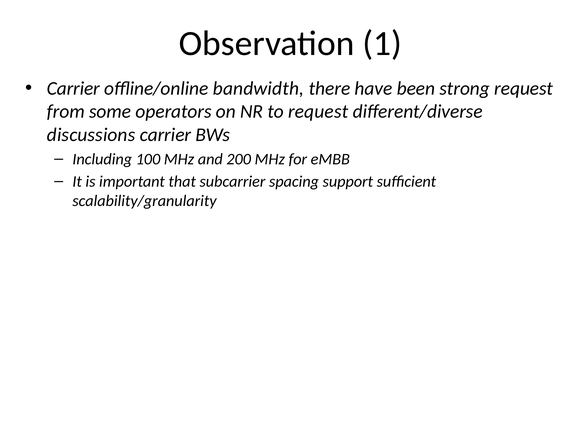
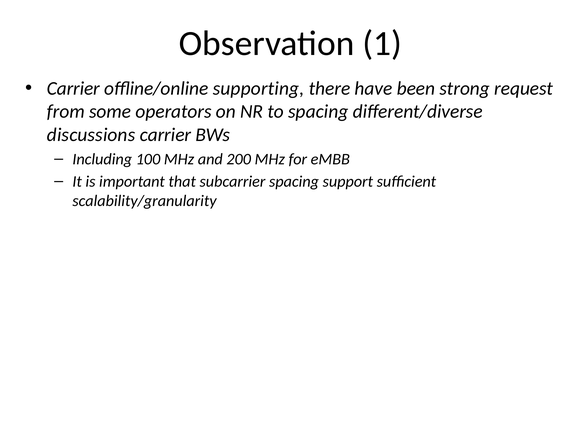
bandwidth: bandwidth -> supporting (258, 89)
to request: request -> spacing (318, 112)
